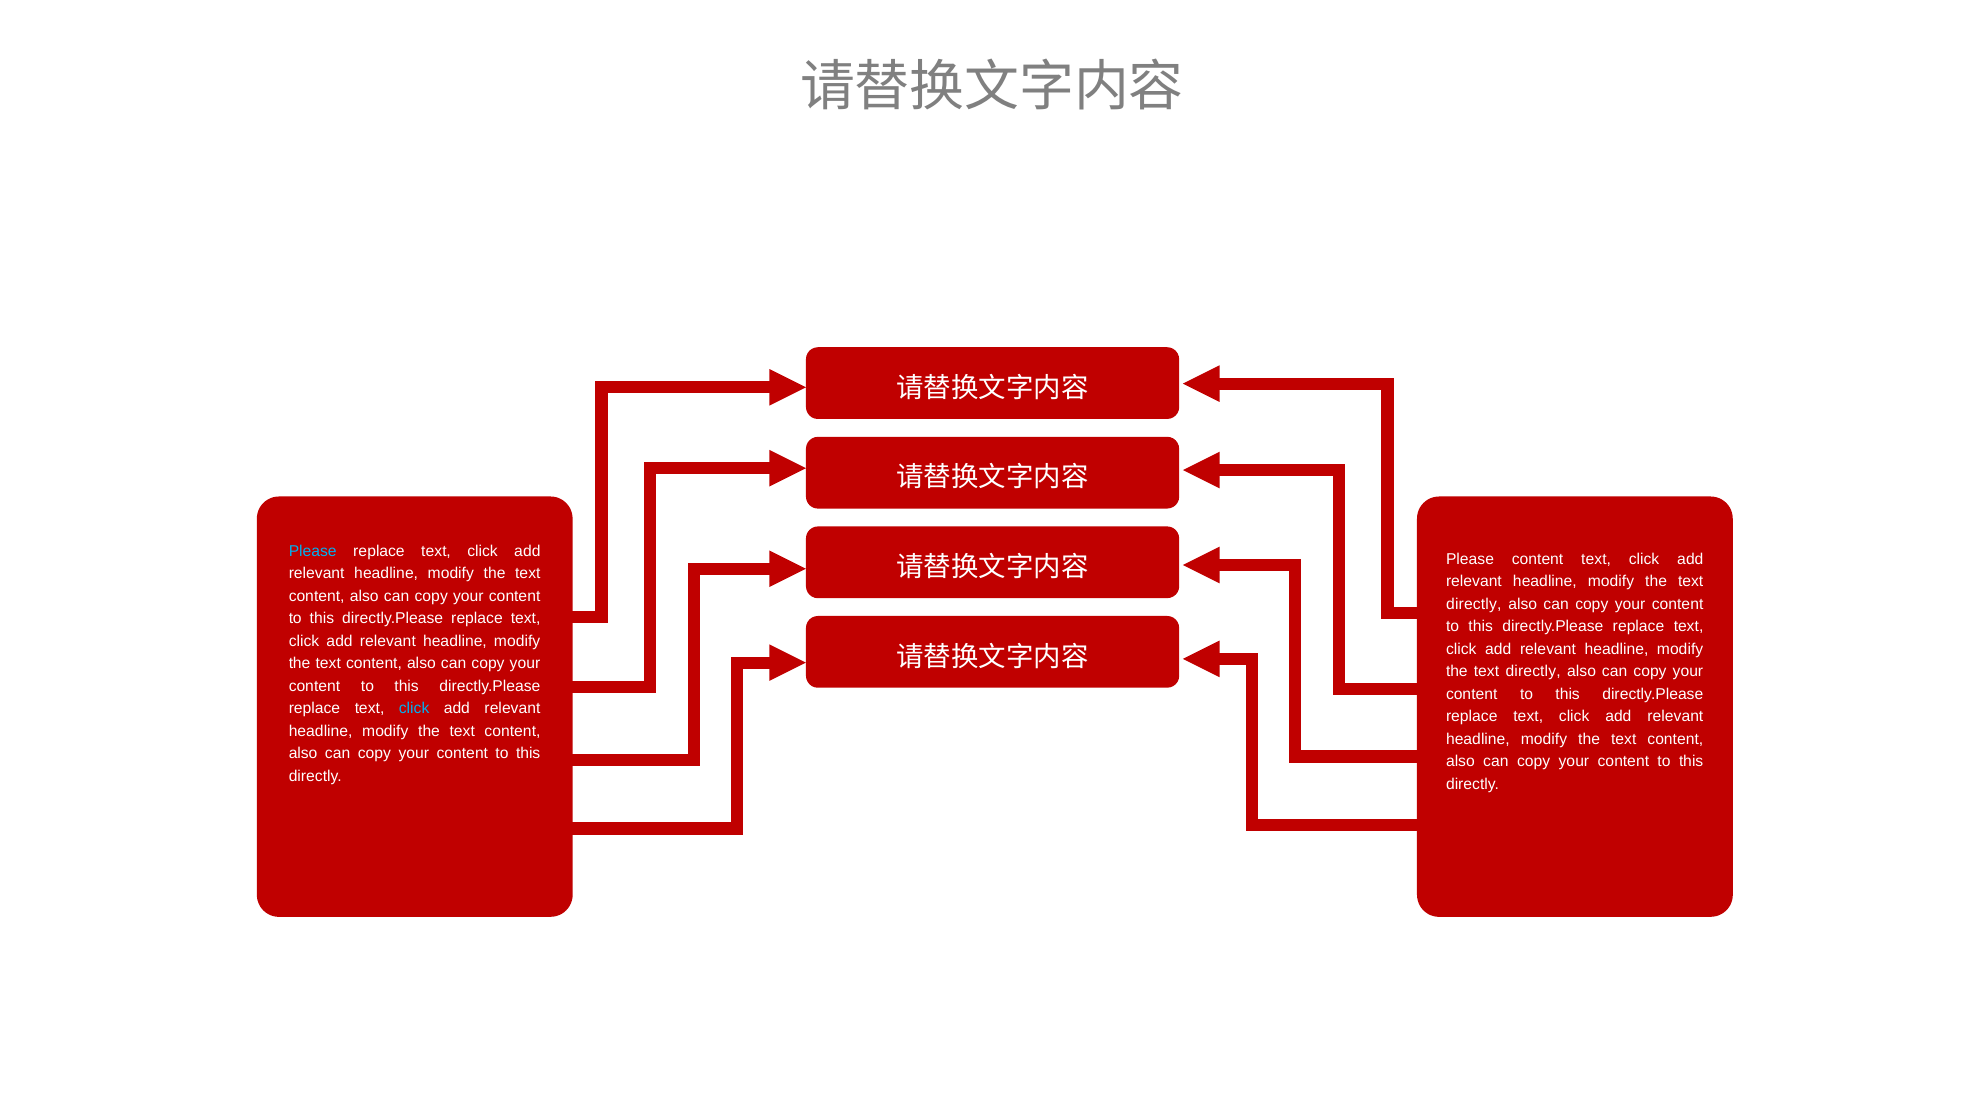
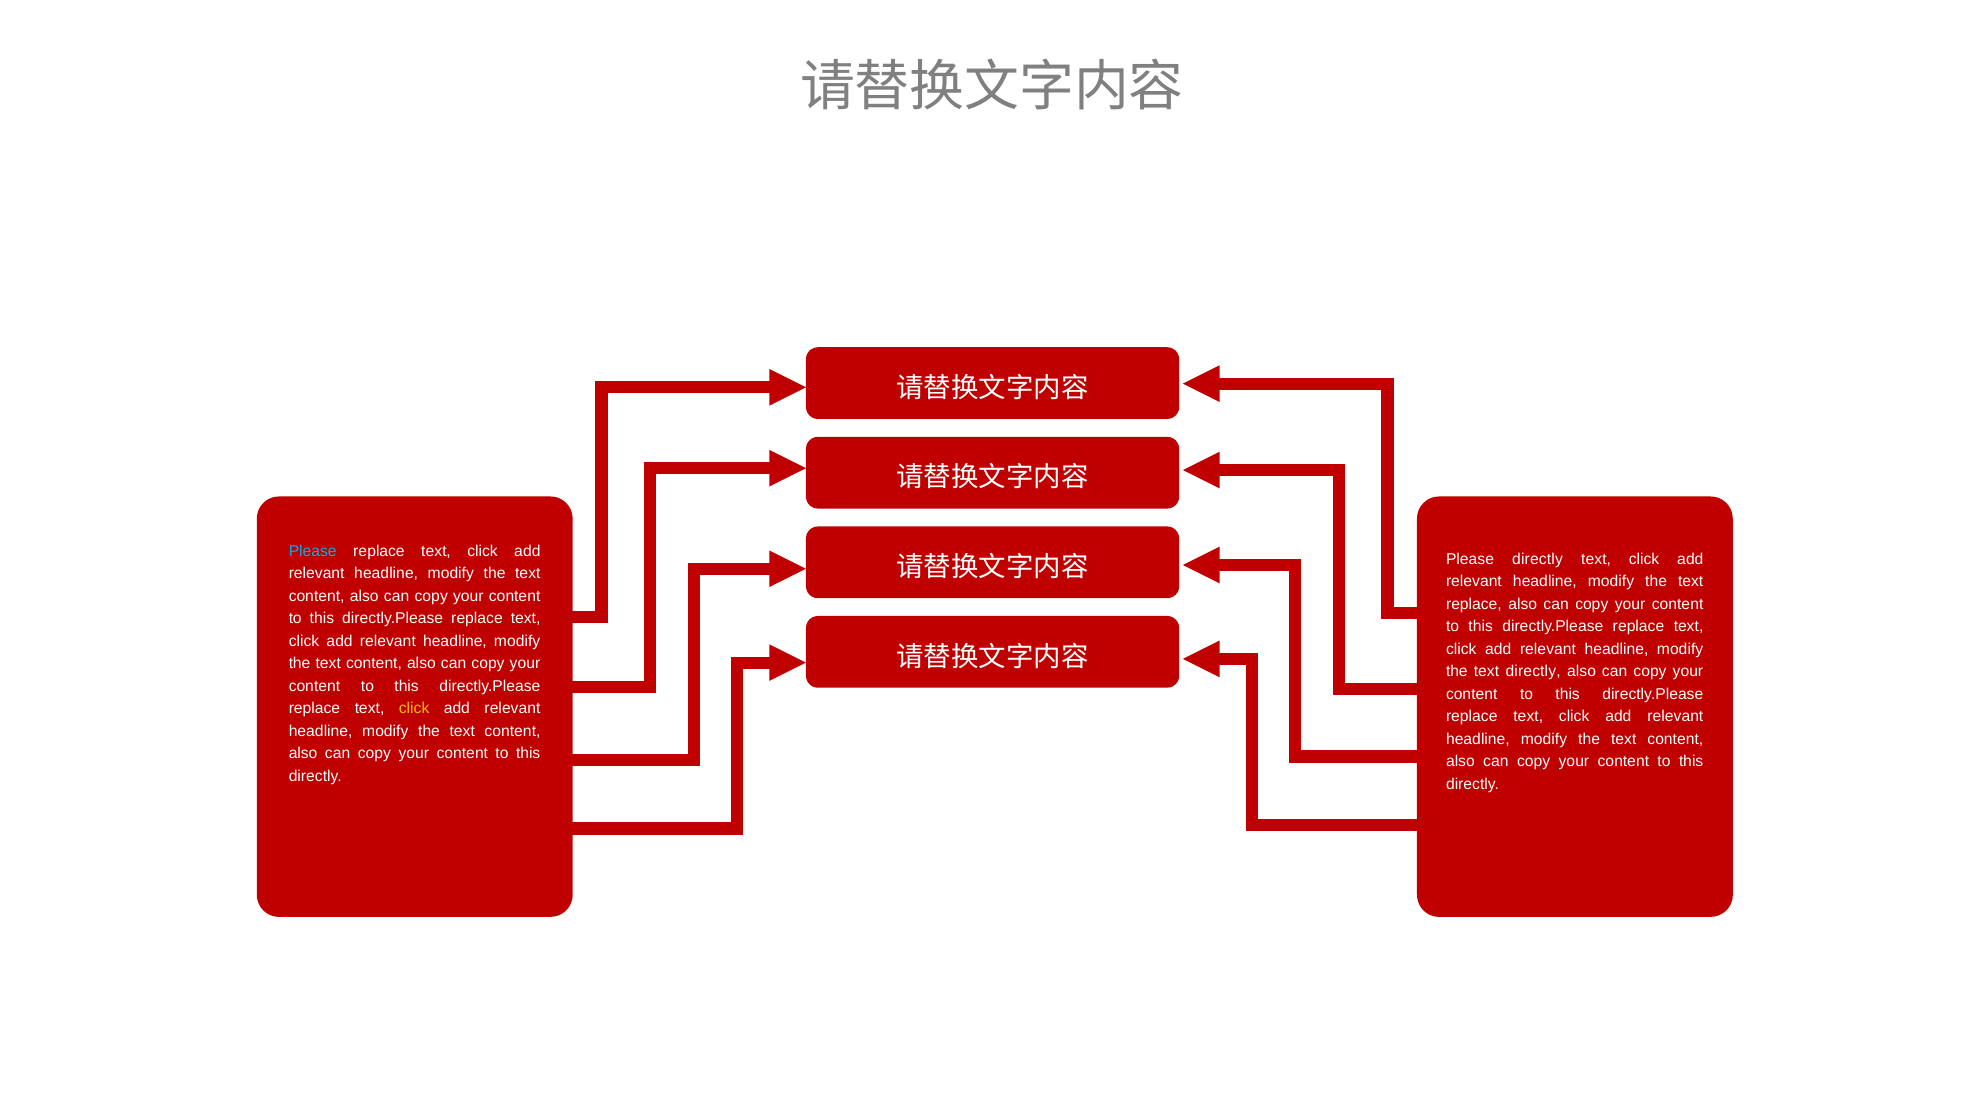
Please content: content -> directly (1538, 559)
directly: directly -> replace (1474, 604)
click colour: light blue -> yellow (414, 708)
